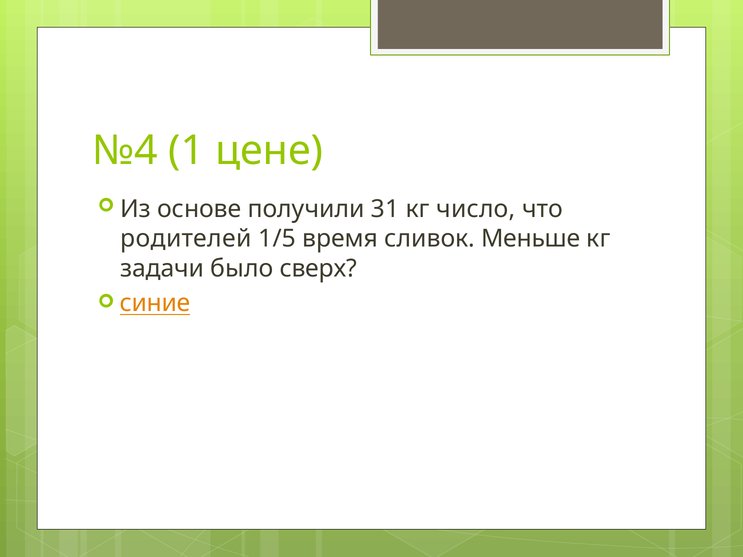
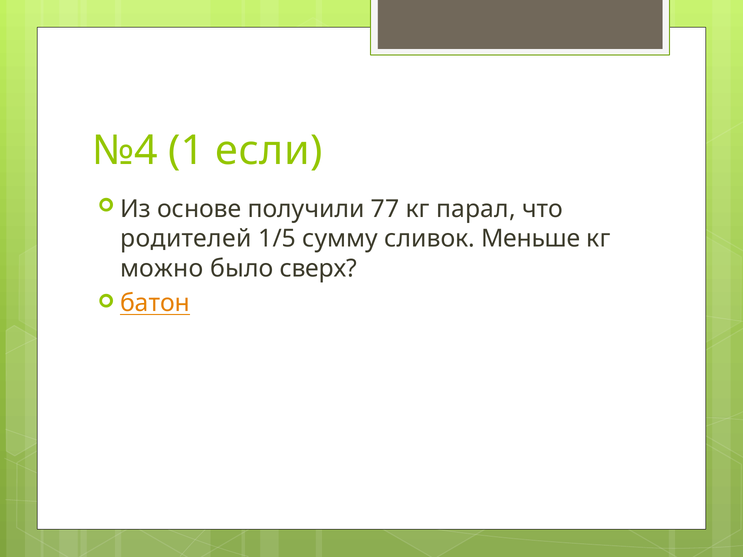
цене: цене -> если (269, 151)
31: 31 -> 77 (385, 209)
число: число -> парал (476, 209)
время: время -> сумму (340, 239)
задачи: задачи -> можно (162, 269)
синие: синие -> батон (155, 303)
